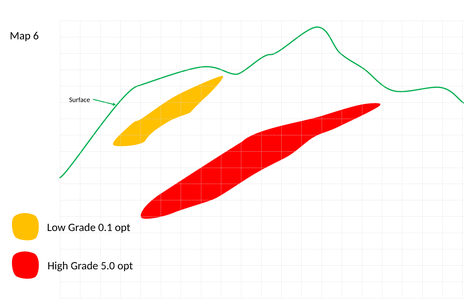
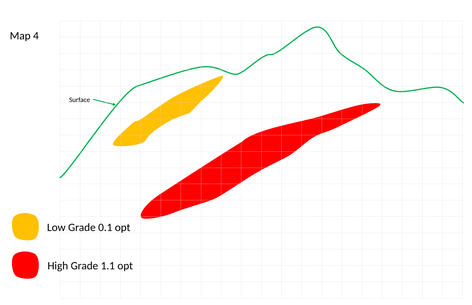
6: 6 -> 4 (36, 36)
5.0: 5.0 -> 1.1 (108, 266)
